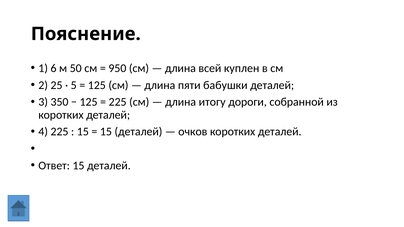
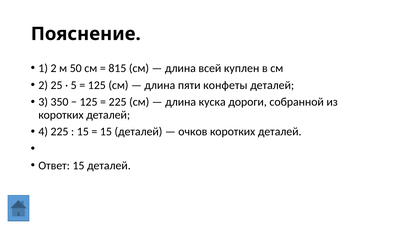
1 6: 6 -> 2 (54, 68)
950: 950 -> 815 (117, 68)
бабушки: бабушки -> конфеты (225, 85)
итогу: итогу -> куска (212, 102)
